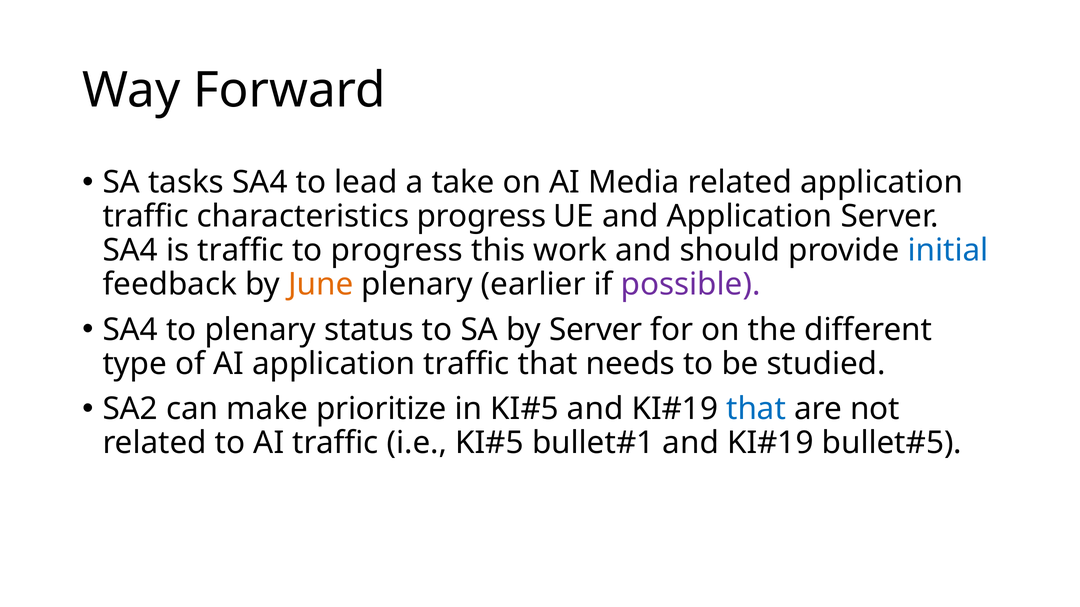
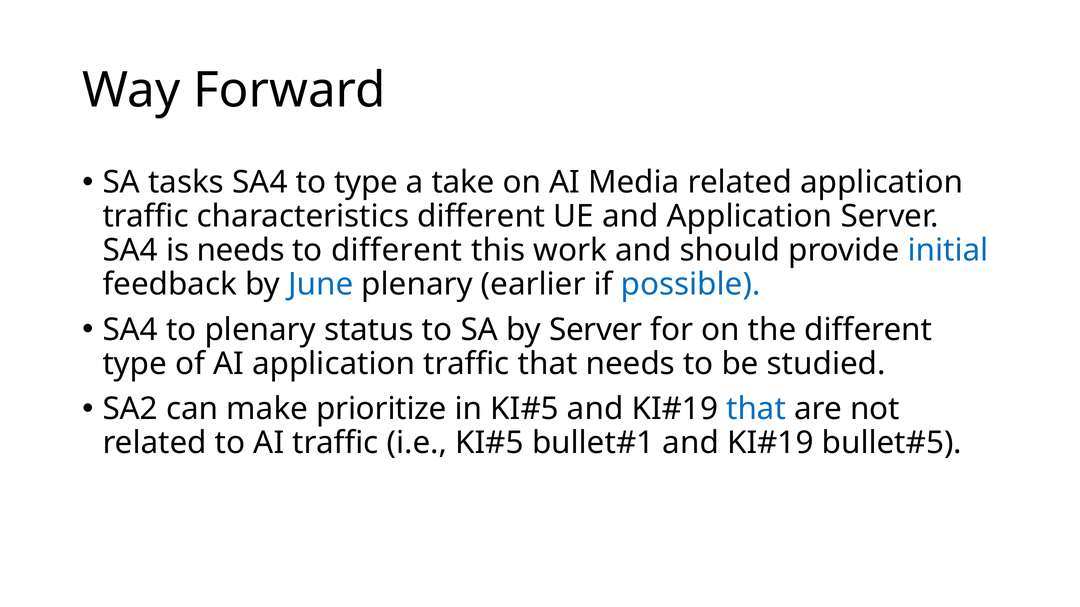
to lead: lead -> type (366, 183)
characteristics progress: progress -> different (481, 217)
is traffic: traffic -> needs (241, 251)
to progress: progress -> different (397, 251)
June colour: orange -> blue (321, 285)
possible colour: purple -> blue (691, 285)
